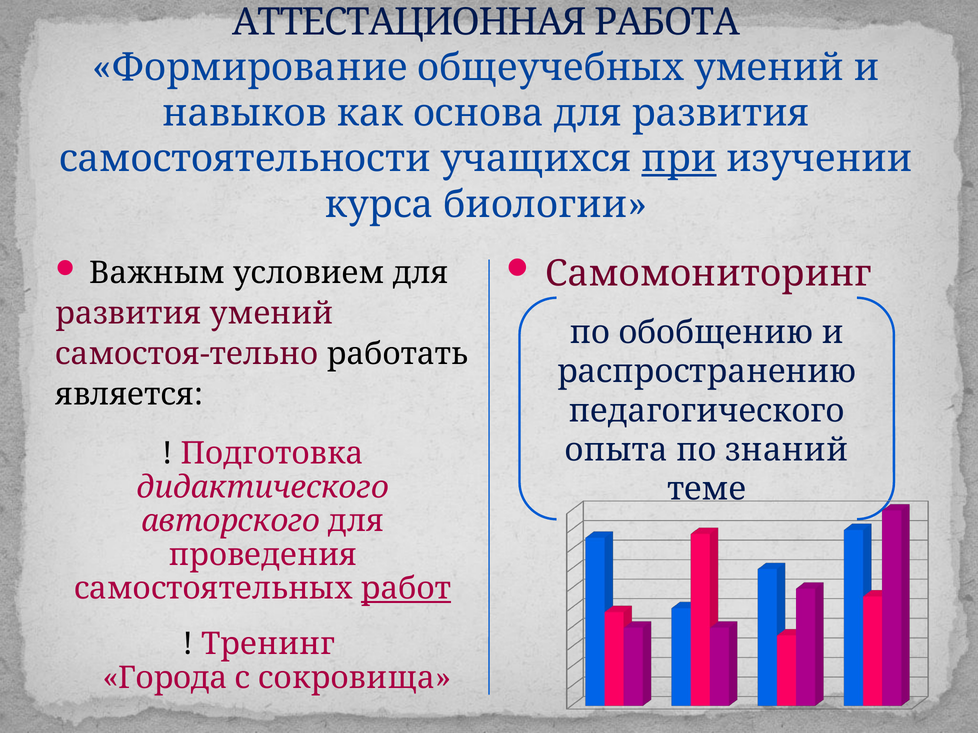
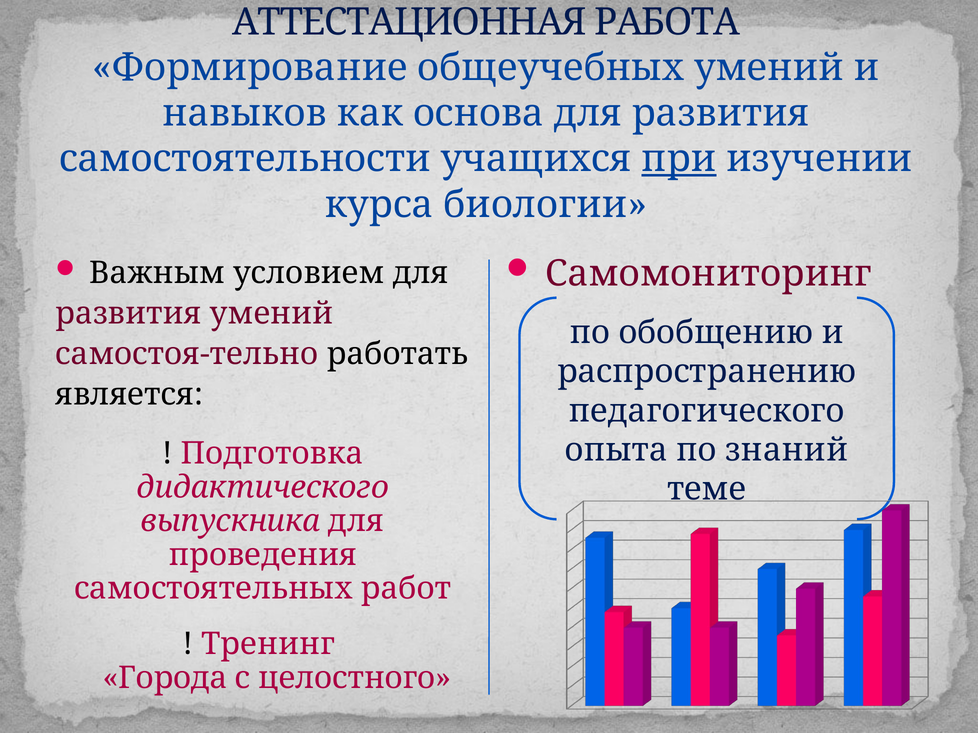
авторского: авторского -> выпускника (231, 521)
работ underline: present -> none (406, 589)
сокровища: сокровища -> целостного (355, 678)
